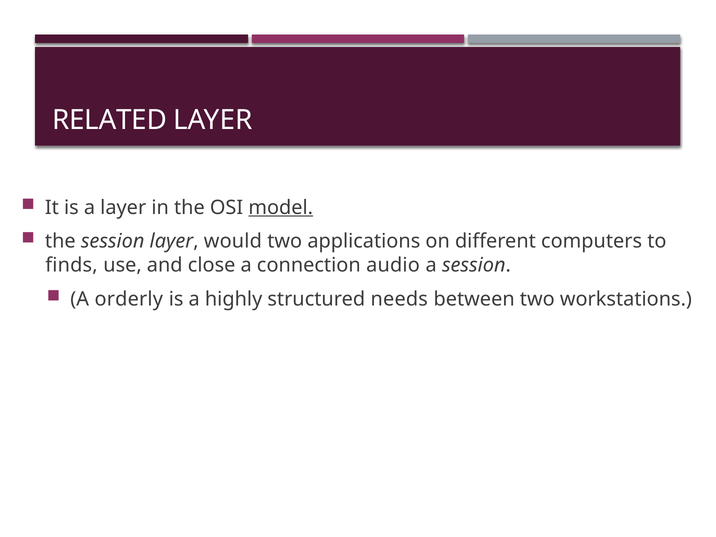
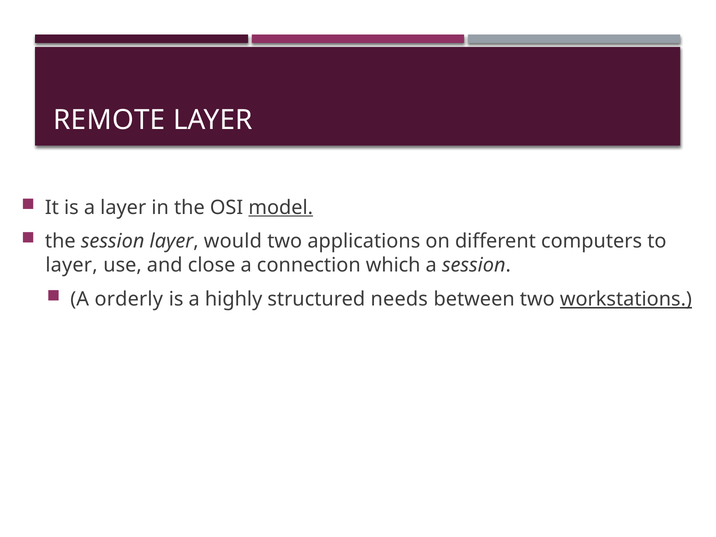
RELATED: RELATED -> REMOTE (109, 120)
finds: finds -> layer (71, 265)
audio: audio -> which (393, 265)
workstations underline: none -> present (626, 299)
